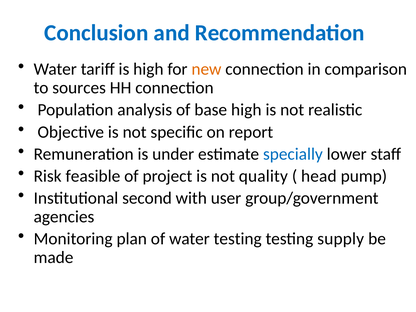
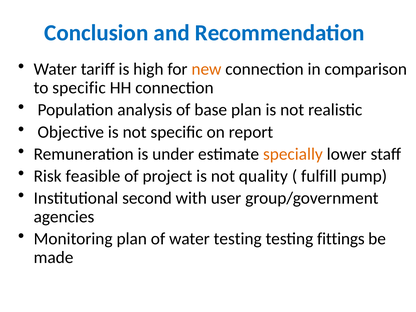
to sources: sources -> specific (79, 88)
base high: high -> plan (246, 110)
specially colour: blue -> orange (293, 154)
head: head -> fulfill (319, 176)
supply: supply -> fittings (341, 239)
